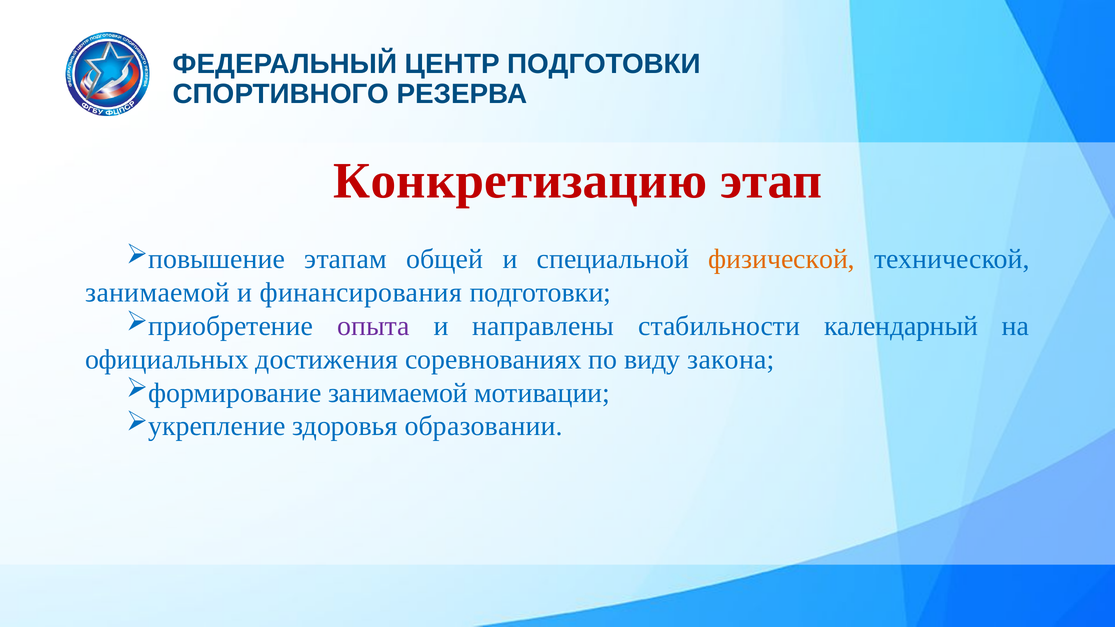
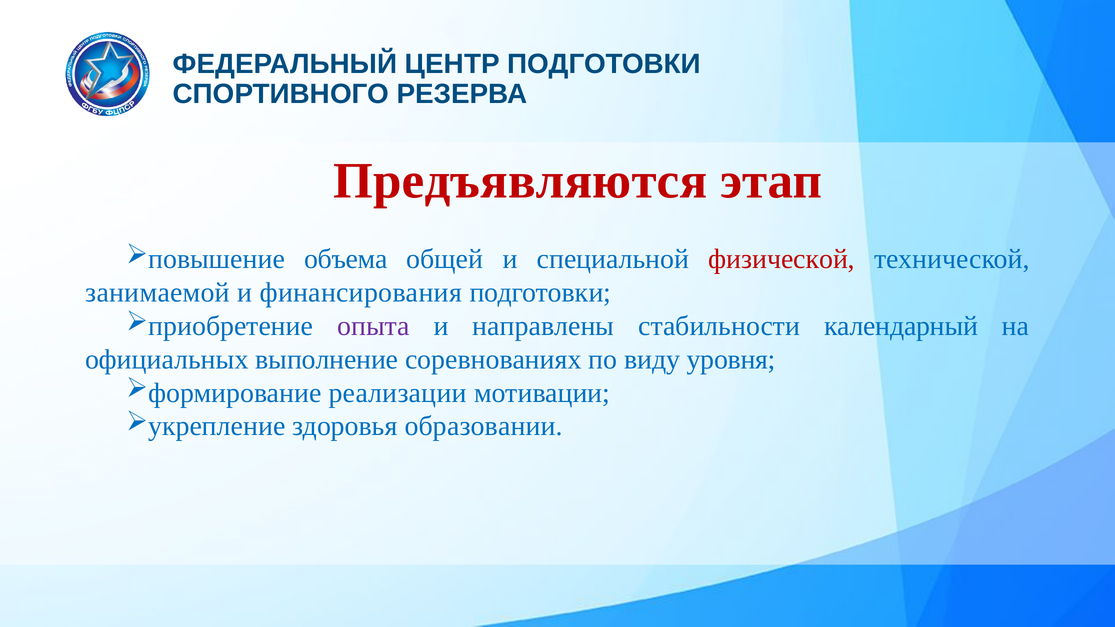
Конкретизацию: Конкретизацию -> Предъявляются (520, 181)
этапам: этапам -> объема (346, 259)
физической colour: orange -> red (782, 259)
достижения: достижения -> выполнение (327, 359)
закона: закона -> уровня (731, 359)
занимаемой: занимаемой -> реализации (398, 393)
